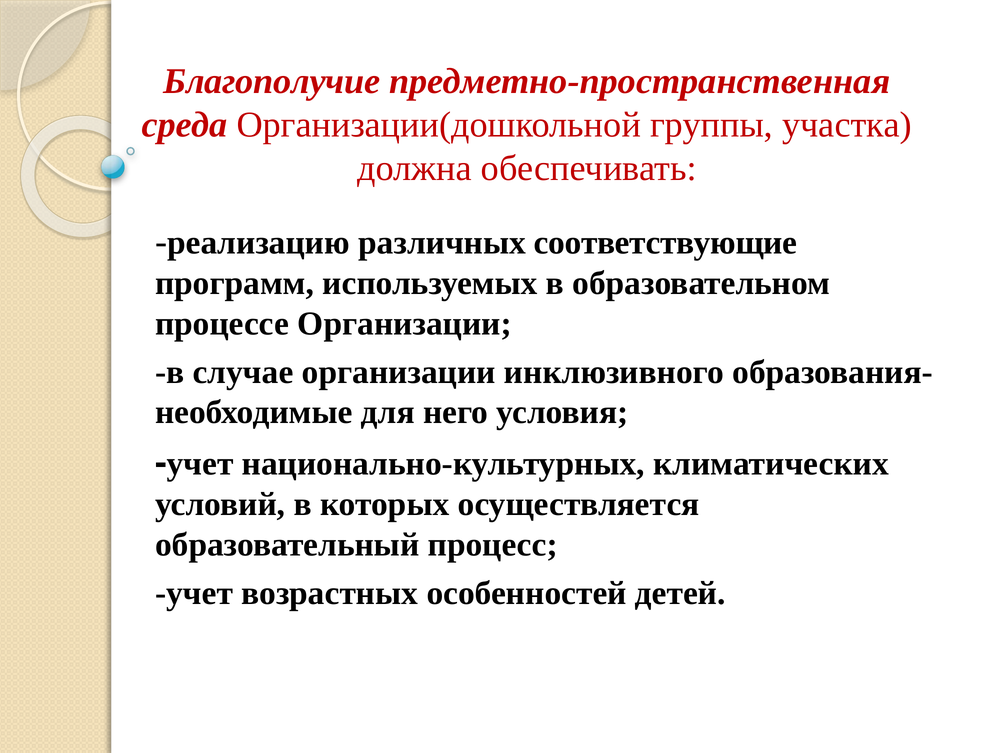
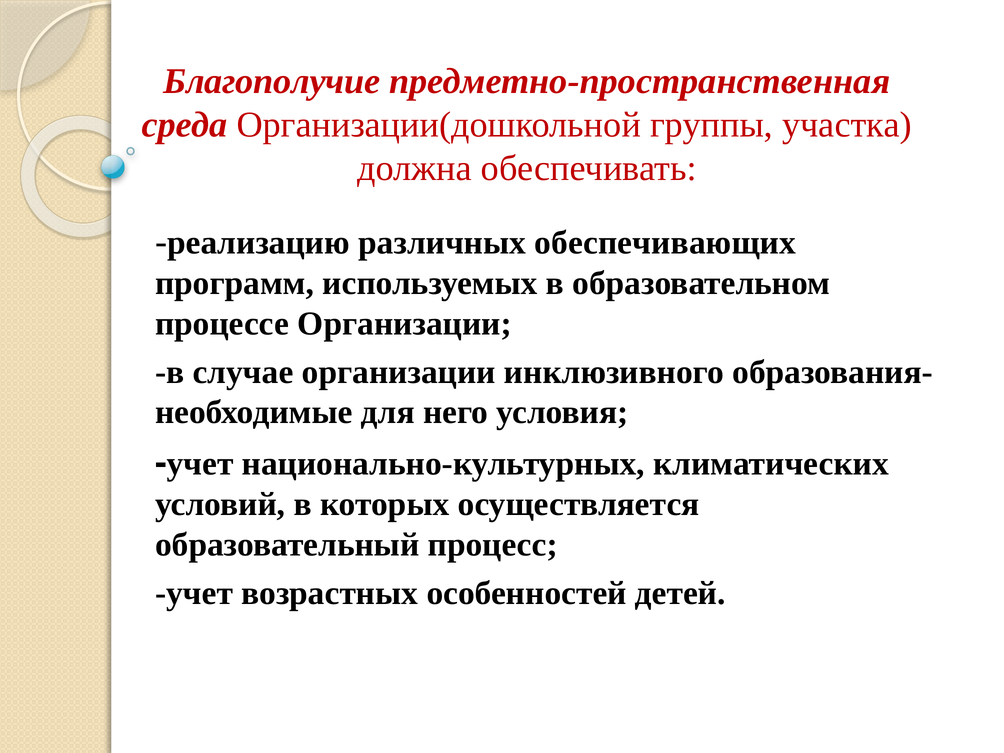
соответствующие: соответствующие -> обеспечивающих (665, 243)
